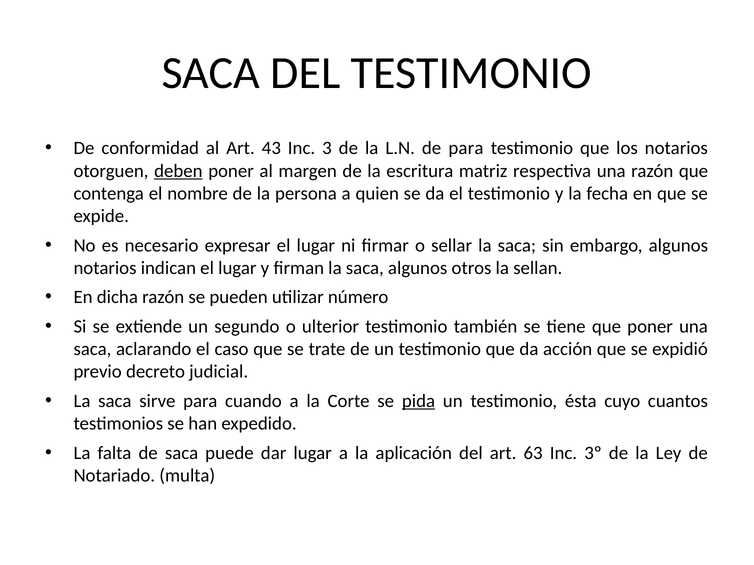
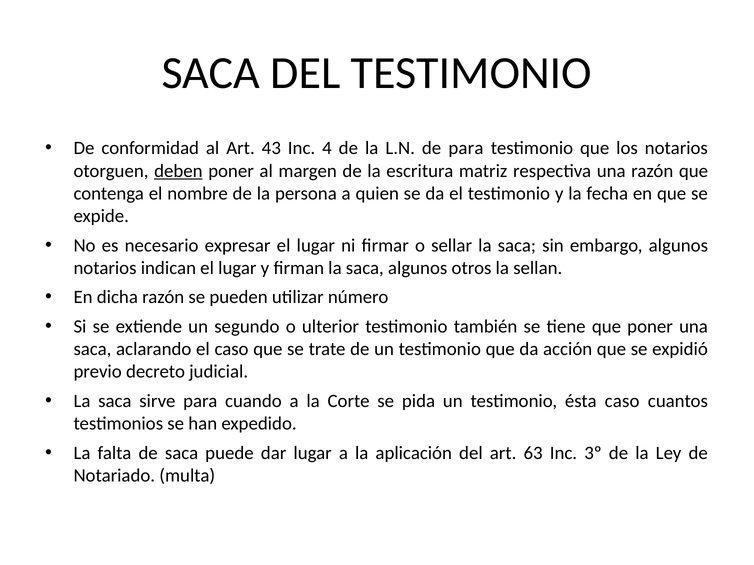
3: 3 -> 4 (327, 148)
pida underline: present -> none (419, 401)
ésta cuyo: cuyo -> caso (622, 401)
